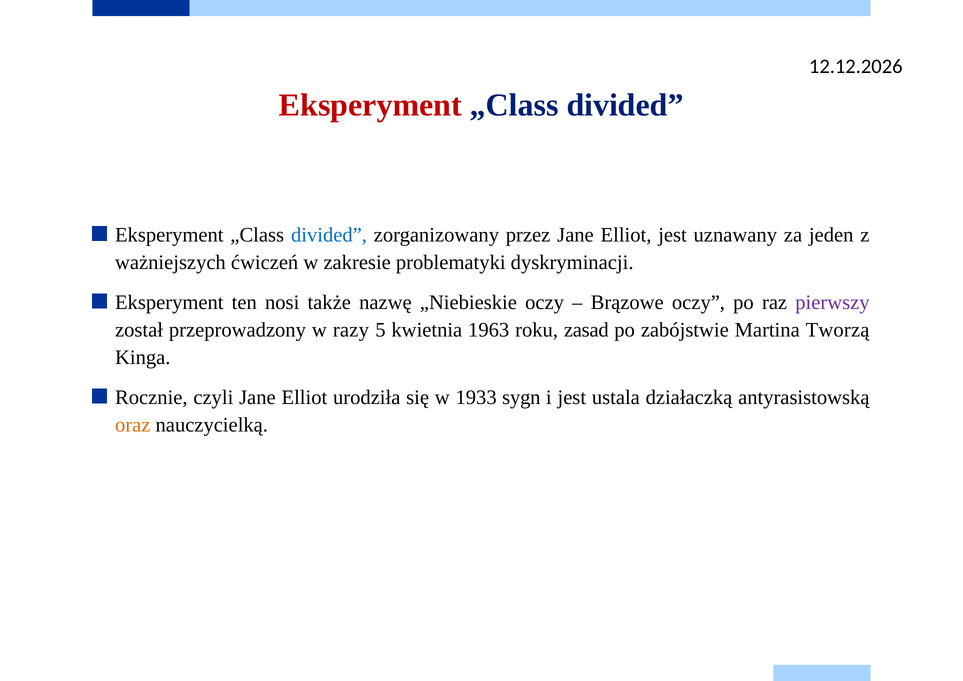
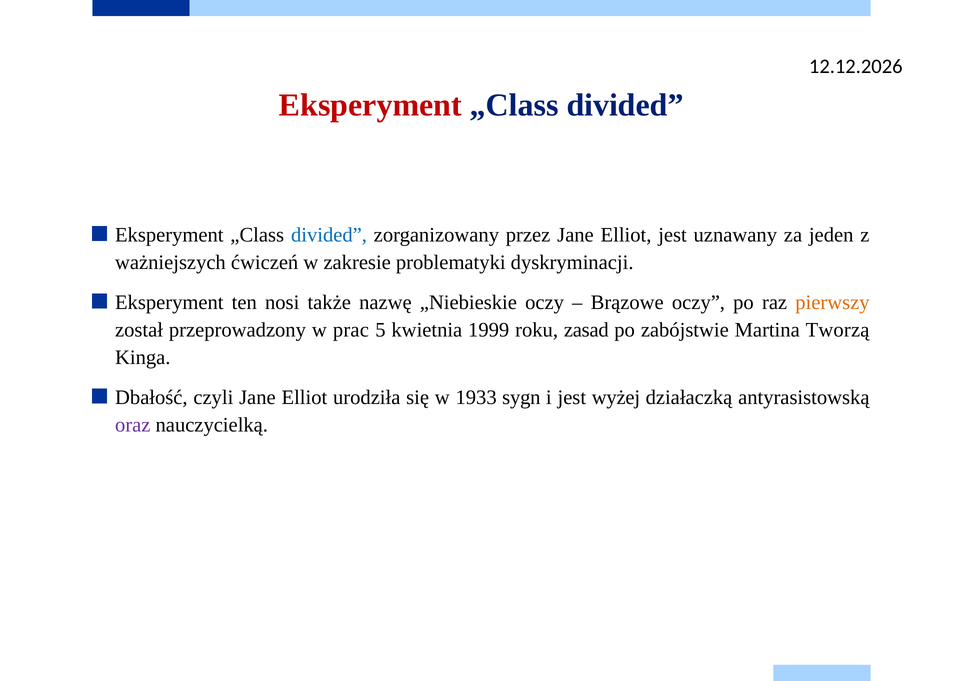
pierwszy colour: purple -> orange (832, 303)
razy: razy -> prac (351, 330)
1963: 1963 -> 1999 (489, 330)
Rocznie: Rocznie -> Dbałość (151, 398)
ustala: ustala -> wyżej (616, 398)
oraz colour: orange -> purple (133, 425)
